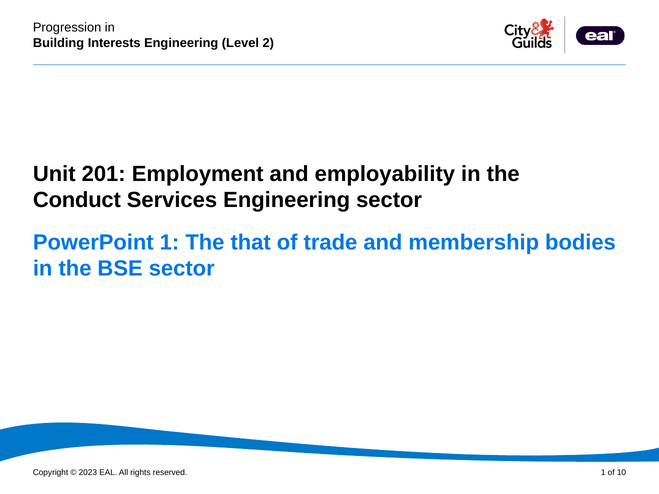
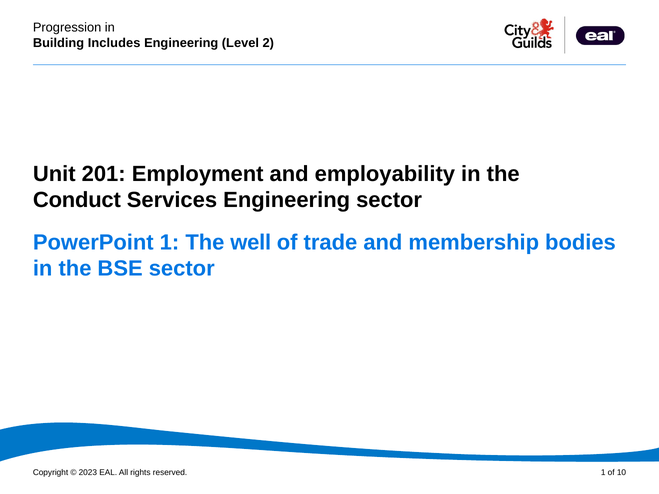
Interests: Interests -> Includes (114, 43)
that: that -> well (251, 242)
